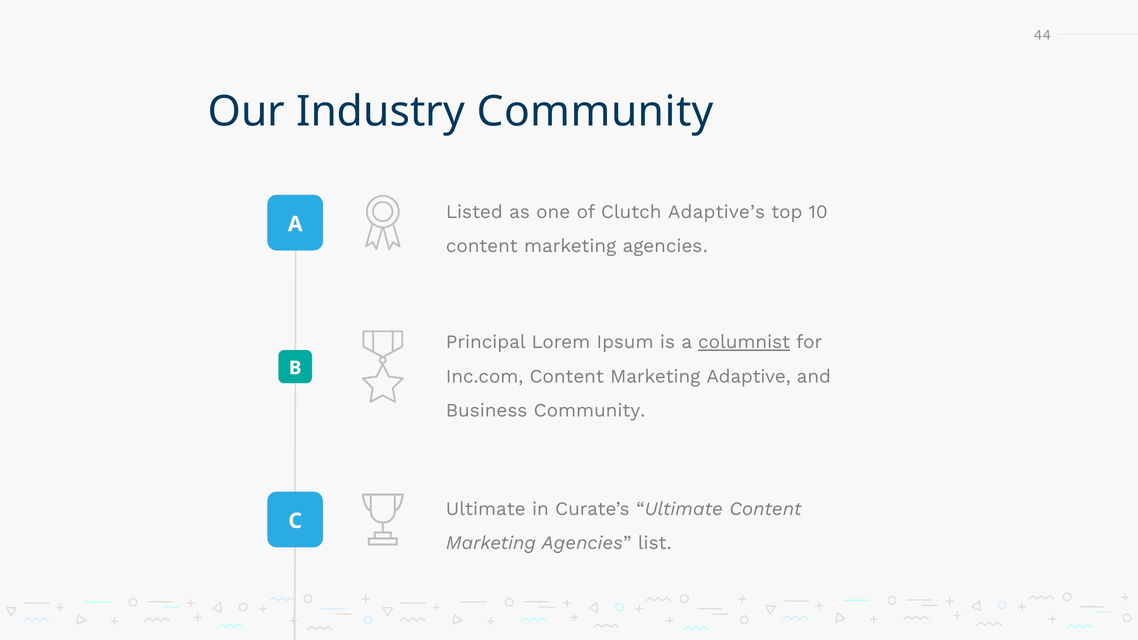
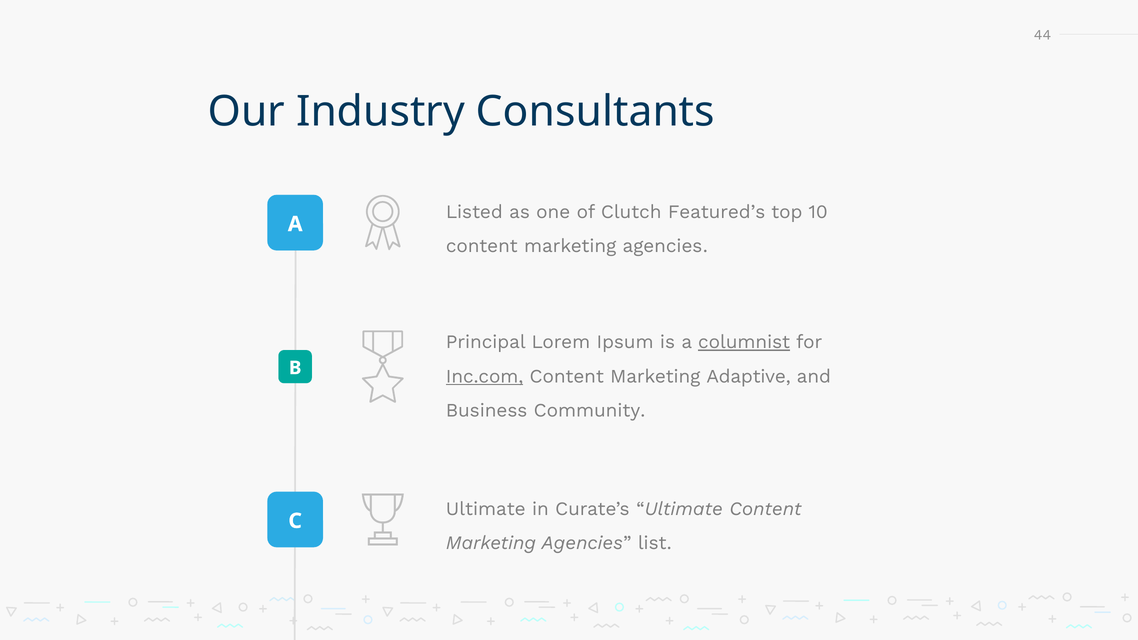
Industry Community: Community -> Consultants (595, 112)
Adaptive’s: Adaptive’s -> Featured’s (717, 212)
Inc.com underline: none -> present (485, 376)
